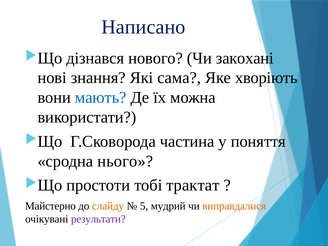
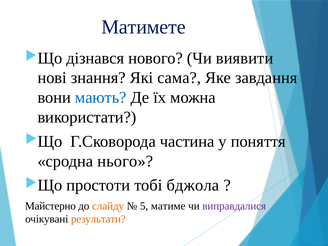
Написано: Написано -> Матимете (143, 27)
закохані: закохані -> виявити (245, 58)
хворіють: хворіють -> завдання (266, 78)
трактат: трактат -> бджола (193, 185)
мудрий: мудрий -> матиме (168, 206)
виправдалися colour: orange -> purple (234, 206)
результати colour: purple -> orange (98, 219)
